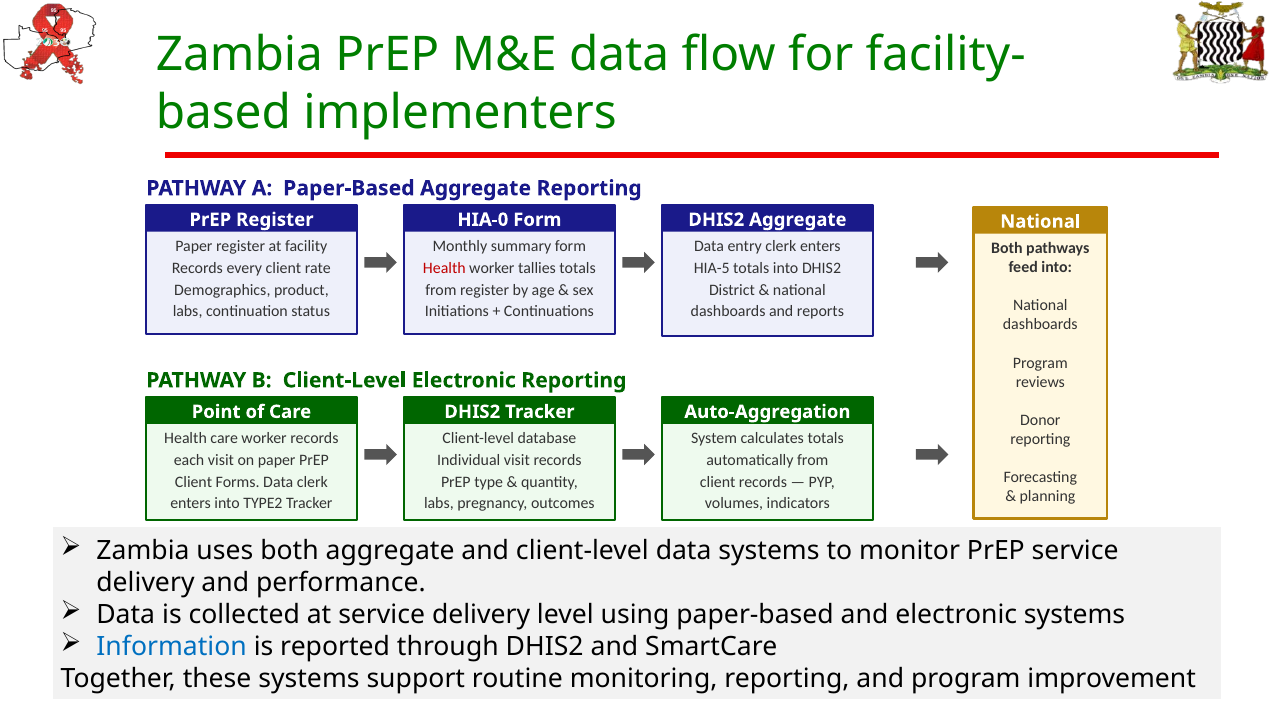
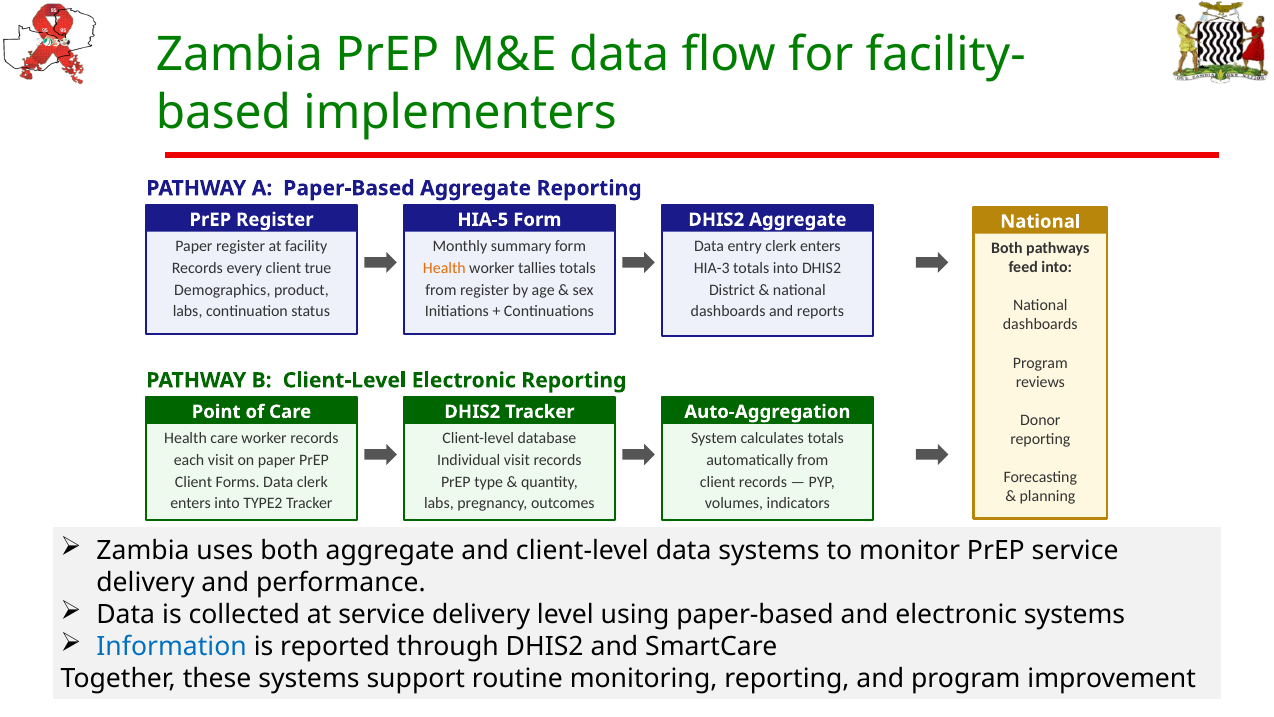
HIA-0: HIA-0 -> HIA-5 (483, 220)
rate: rate -> true (318, 268)
Health colour: red -> orange (444, 268)
HIA-5: HIA-5 -> HIA-3 (712, 268)
